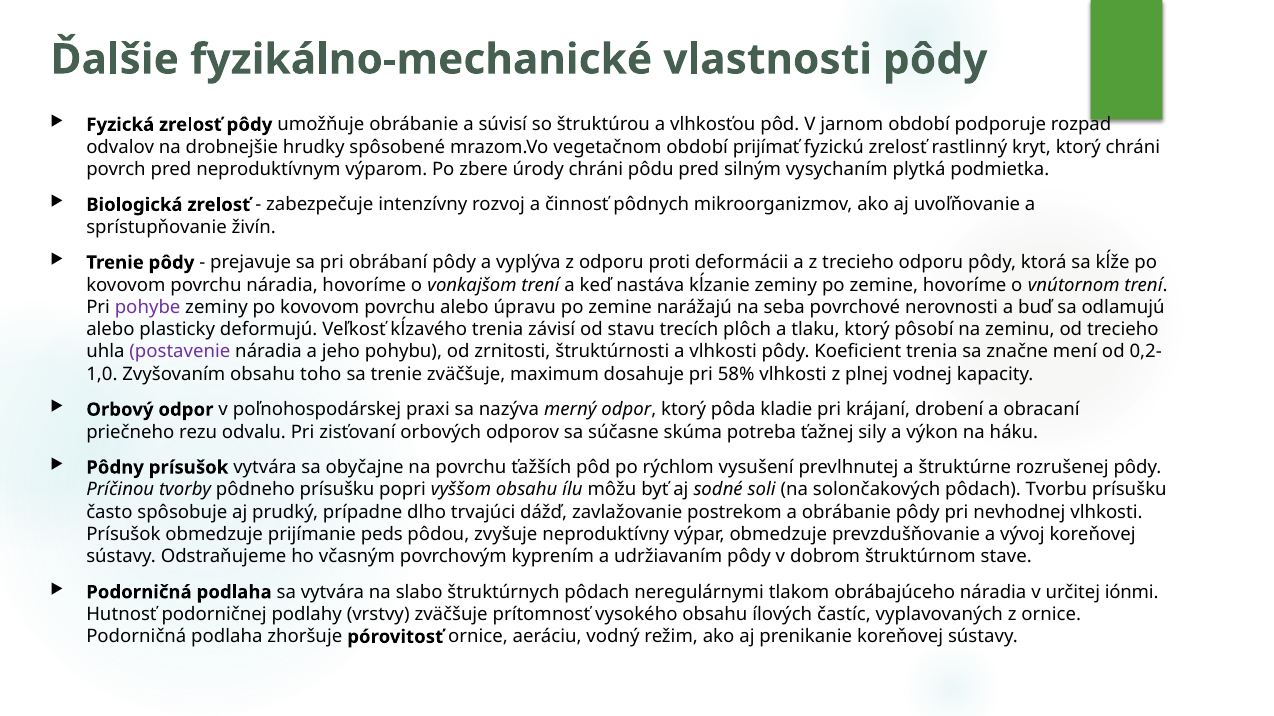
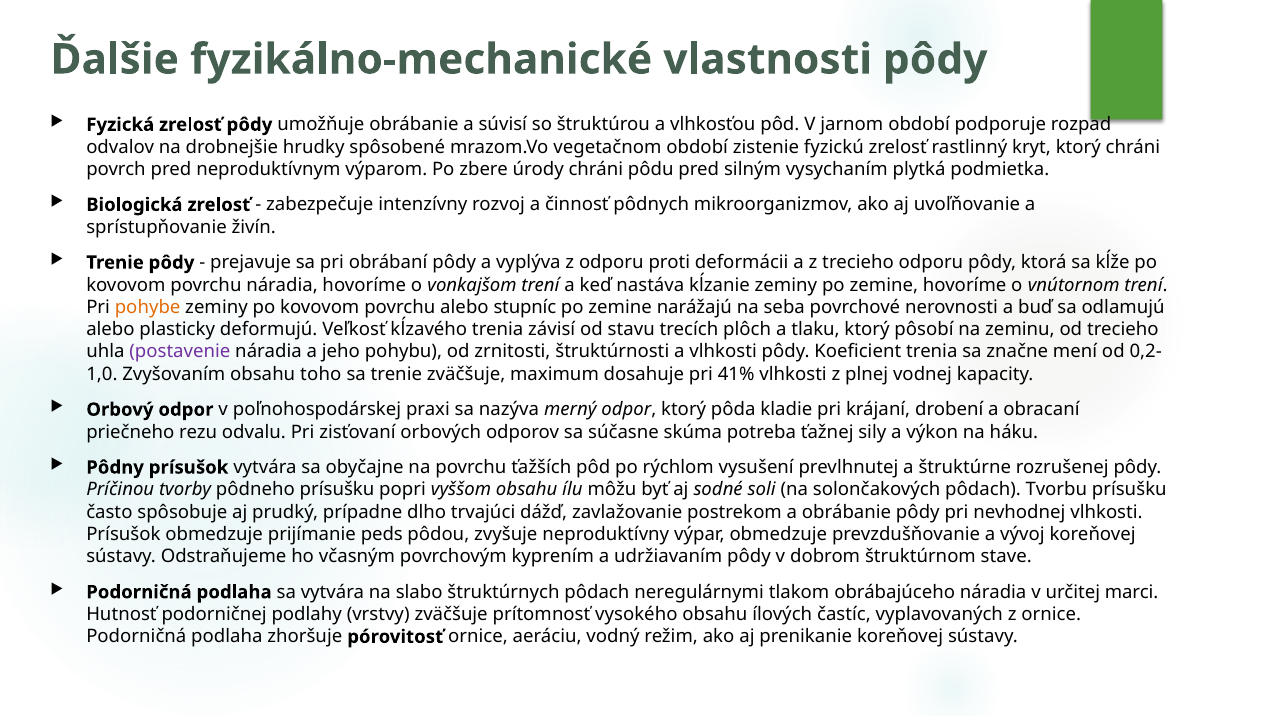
prijímať: prijímať -> zistenie (766, 147)
pohybe colour: purple -> orange (148, 307)
úpravu: úpravu -> stupníc (525, 307)
58%: 58% -> 41% (736, 374)
iónmi: iónmi -> marci (1132, 593)
